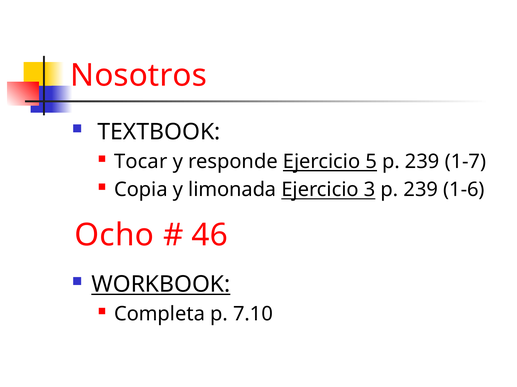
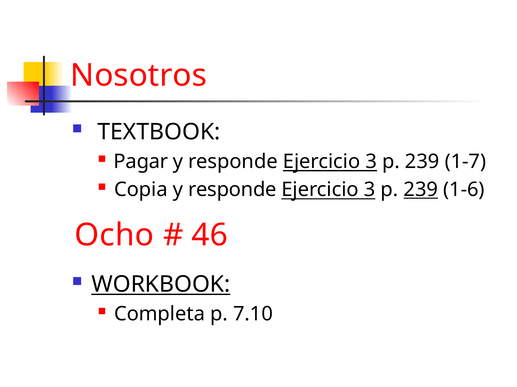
Tocar: Tocar -> Pagar (141, 162)
5: 5 -> 3 (371, 162)
Copia y limonada: limonada -> responde (232, 190)
239 underline: none -> present (421, 190)
